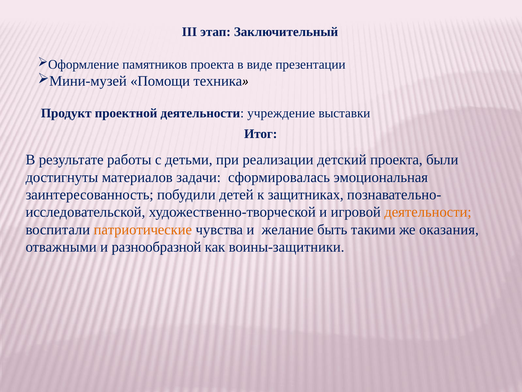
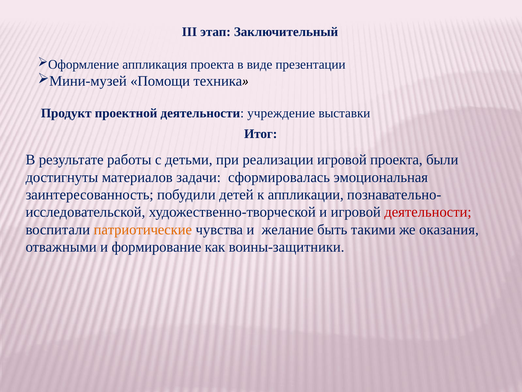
памятников: памятников -> аппликация (155, 64)
реализации детский: детский -> игровой (342, 160)
защитниках: защитниках -> аппликации (306, 194)
деятельности colour: orange -> red (428, 212)
разнообразной: разнообразной -> формирование (156, 247)
